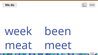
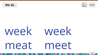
been: been -> week (58, 31)
